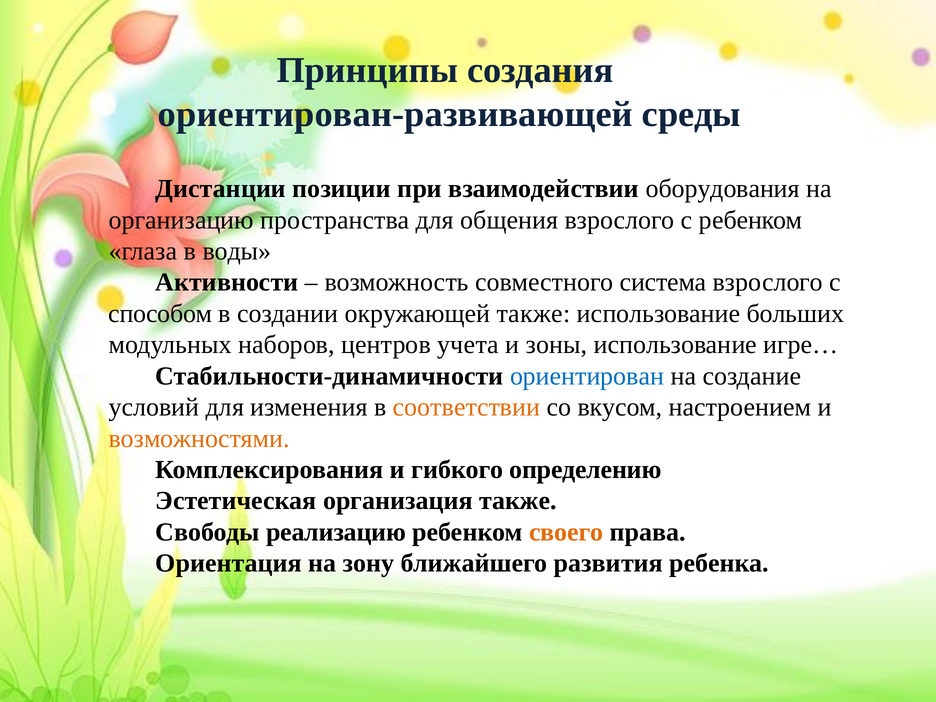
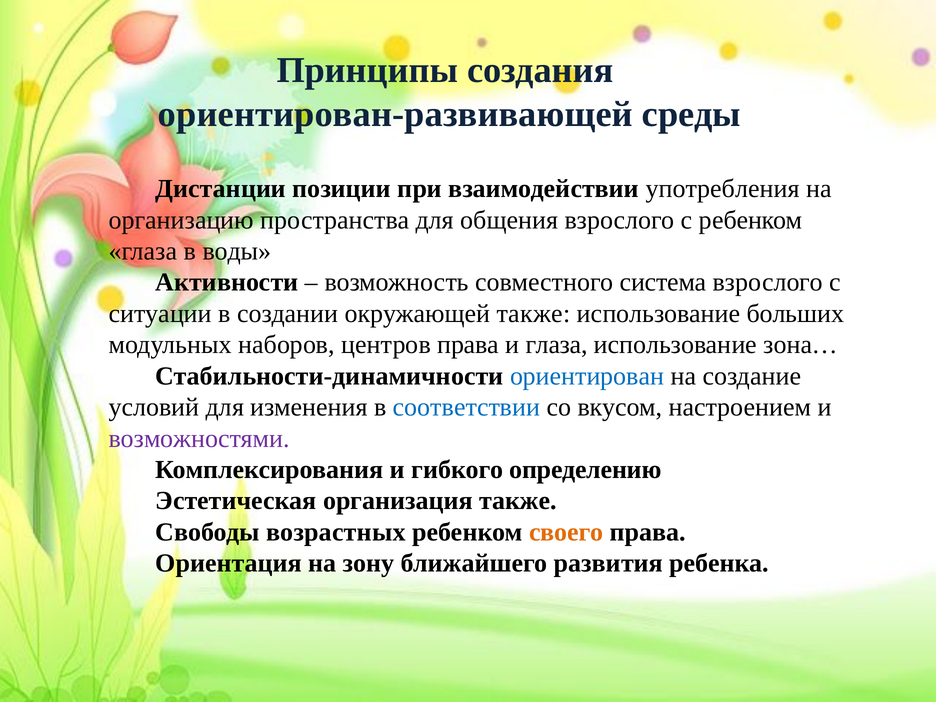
оборудования: оборудования -> употребления (723, 189)
способом: способом -> ситуации (160, 314)
центров учета: учета -> права (468, 345)
и зоны: зоны -> глаза (557, 345)
игре…: игре… -> зона… (801, 345)
соответствии colour: orange -> blue (466, 407)
возможностями colour: orange -> purple (199, 438)
реализацию: реализацию -> возрастных (336, 532)
